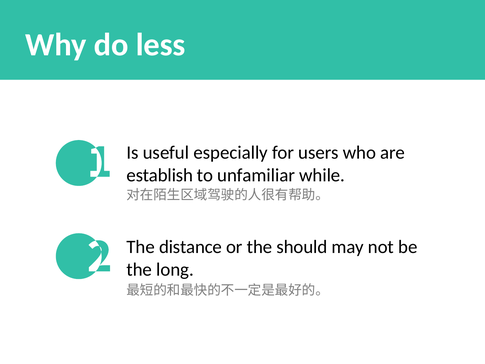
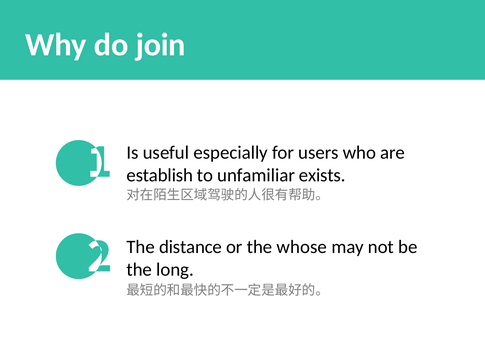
less: less -> join (161, 45)
while: while -> exists (322, 175)
should: should -> whose (302, 247)
